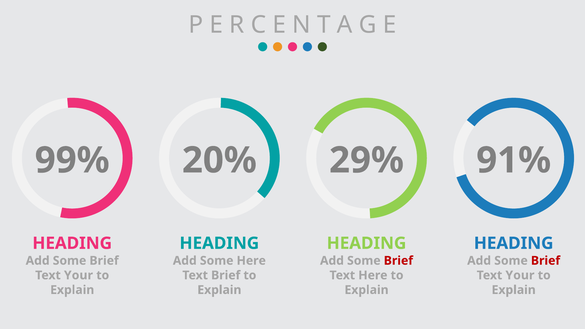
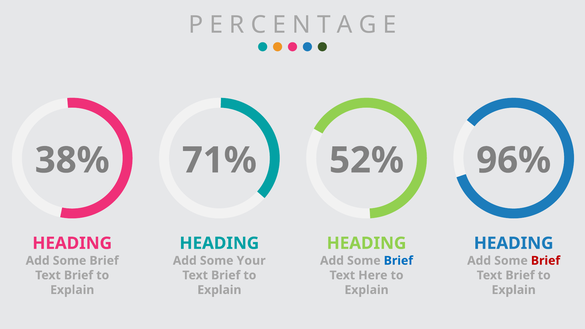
99%: 99% -> 38% (72, 160)
20%: 20% -> 71% (219, 160)
29%: 29% -> 52% (367, 160)
91%: 91% -> 96% (514, 160)
Some Here: Here -> Your (251, 261)
Brief colour: red -> blue (398, 261)
Your: Your -> Brief (79, 275)
Your: Your -> Brief (520, 275)
